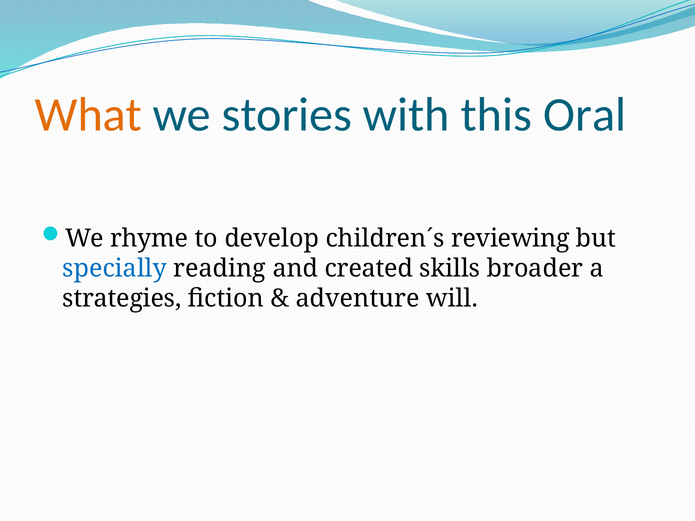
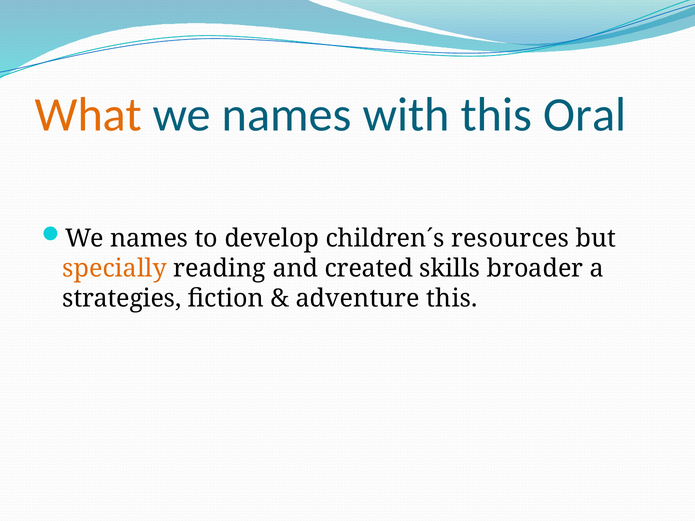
stories: stories -> names (287, 115)
rhyme: rhyme -> names (149, 238)
reviewing: reviewing -> resources (510, 238)
specially colour: blue -> orange (115, 269)
adventure will: will -> this (452, 299)
